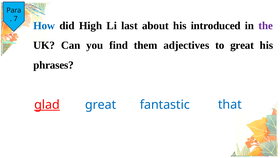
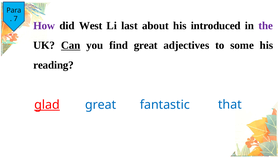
How colour: blue -> purple (44, 26)
High: High -> West (91, 26)
Can underline: none -> present (71, 45)
find them: them -> great (146, 45)
to great: great -> some (242, 45)
phrases: phrases -> reading (54, 65)
